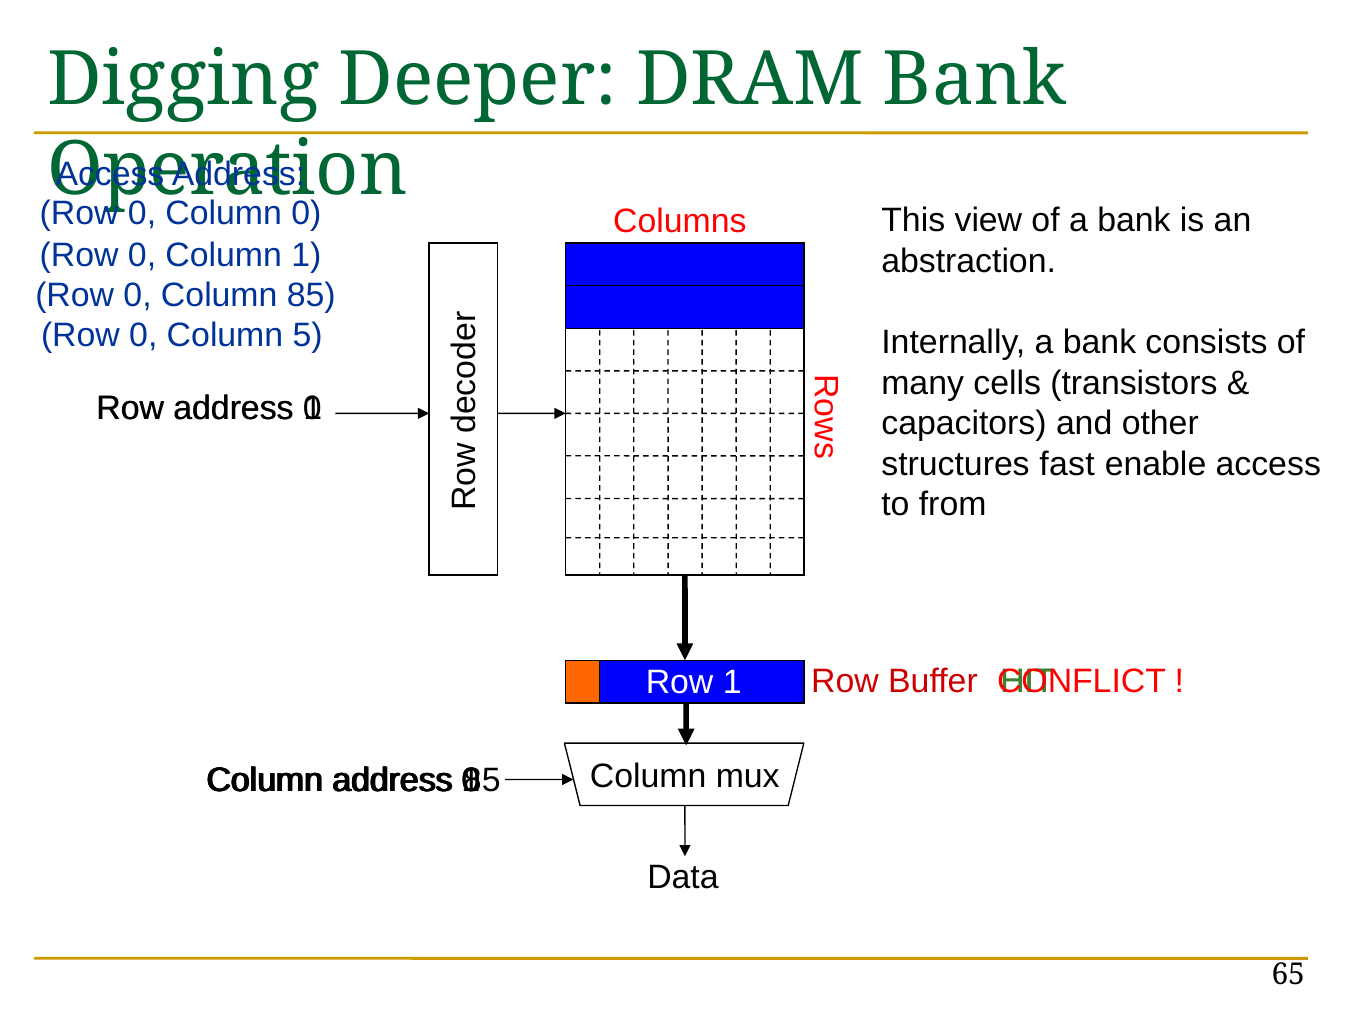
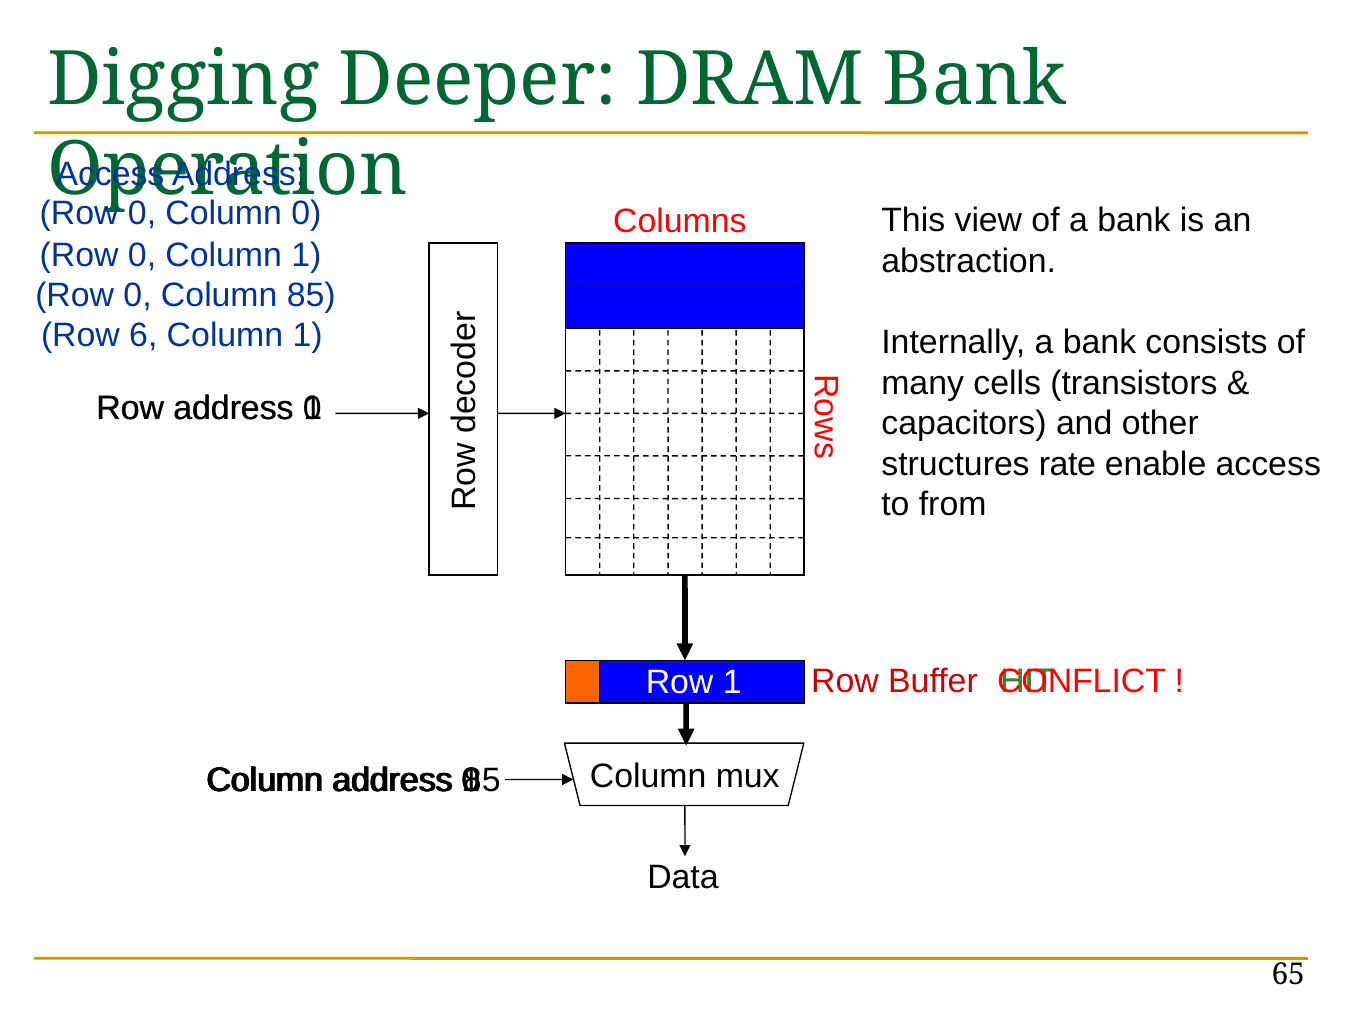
0: 0 -> 6 (143, 336)
5: 5 -> 1 (308, 336)
fast: fast -> rate (1067, 464)
